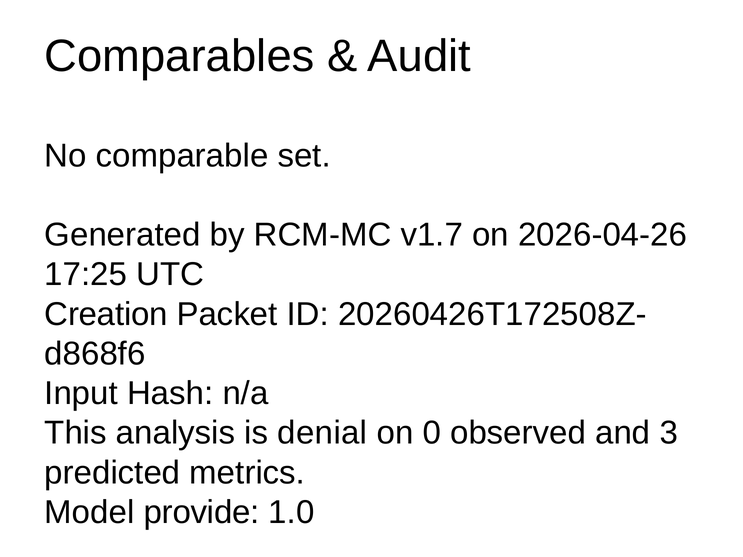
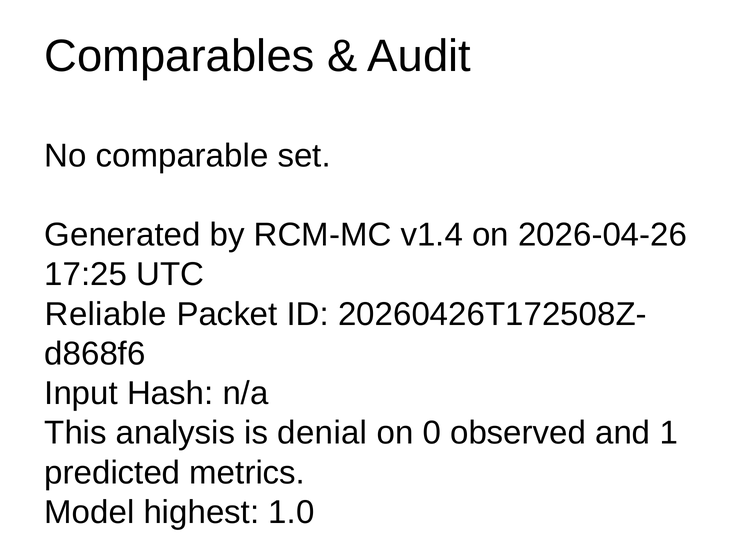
v1.7: v1.7 -> v1.4 (432, 235)
Creation: Creation -> Reliable (106, 314)
3: 3 -> 1 (669, 433)
provide: provide -> highest (201, 513)
